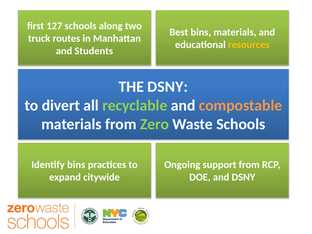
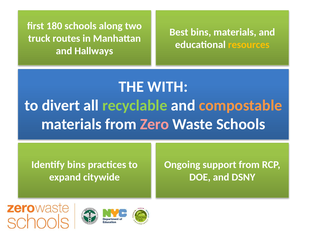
127: 127 -> 180 (54, 26)
Students: Students -> Hallways (94, 51)
THE DSNY: DSNY -> WITH (168, 87)
Zero colour: light green -> pink (154, 124)
